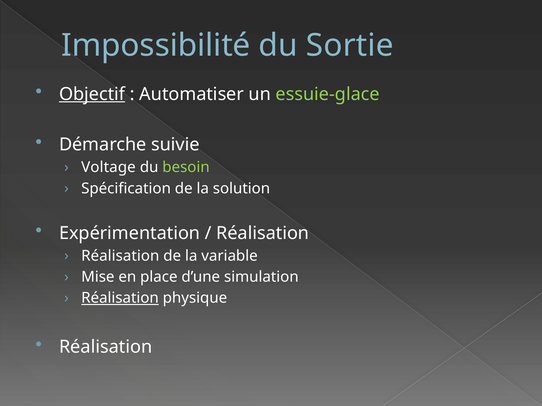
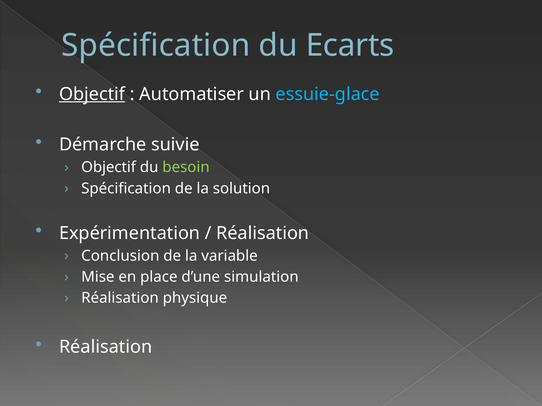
Impossibilité: Impossibilité -> Spécification (156, 46)
Sortie: Sortie -> Ecarts (350, 46)
essuie-glace colour: light green -> light blue (328, 94)
Voltage: Voltage -> Objectif (109, 168)
Réalisation: Réalisation -> Conclusion (120, 256)
Réalisation underline: present -> none (120, 298)
